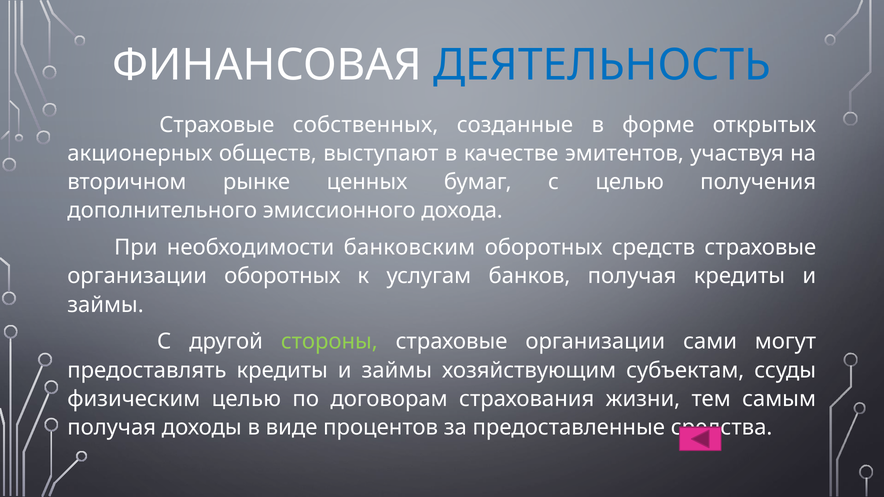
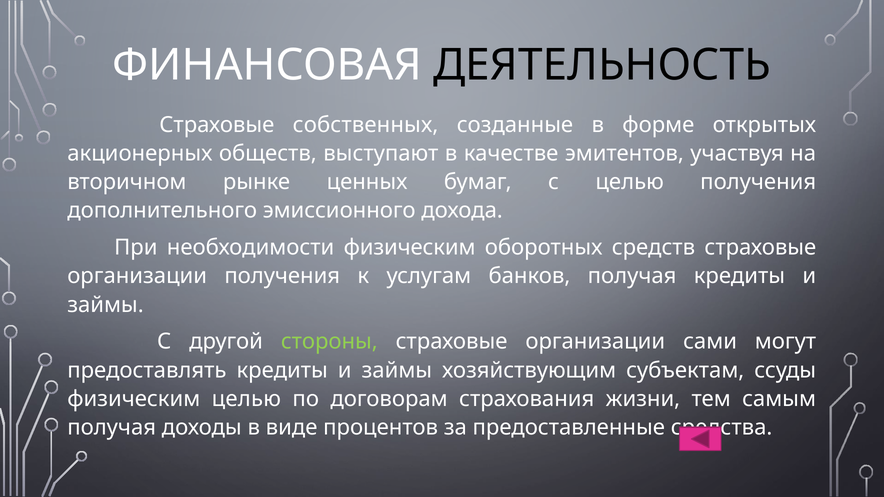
ДЕЯТЕЛЬНОСТЬ colour: blue -> black (602, 65)
необходимости банковским: банковским -> физическим (410, 248)
организации оборотных: оборотных -> получения (282, 276)
